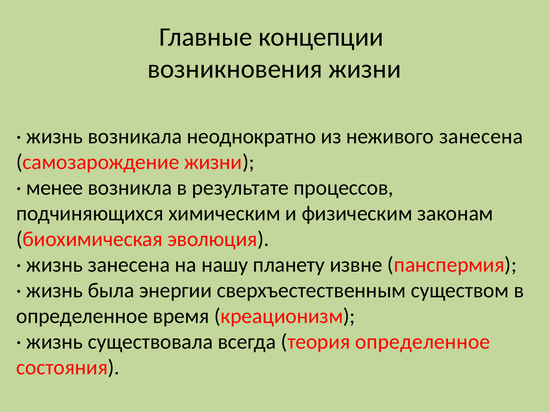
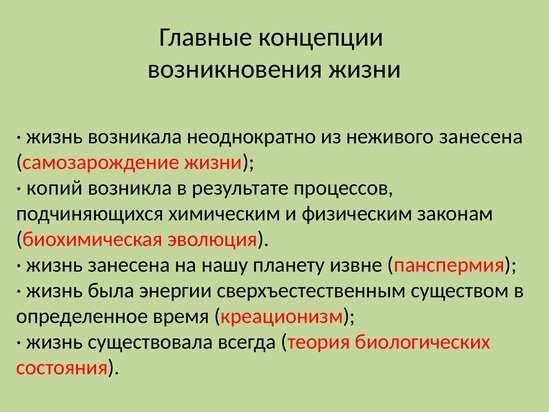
менее: менее -> копий (55, 188)
теория определенное: определенное -> биологических (423, 341)
